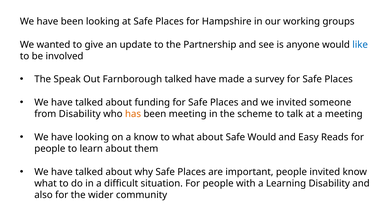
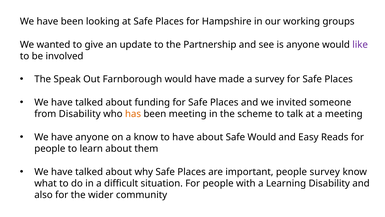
like colour: blue -> purple (360, 44)
Farnborough talked: talked -> would (178, 79)
have looking: looking -> anyone (92, 137)
to what: what -> have (183, 137)
people invited: invited -> survey (325, 172)
